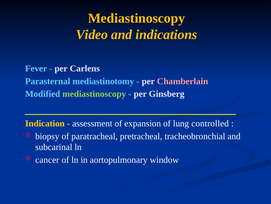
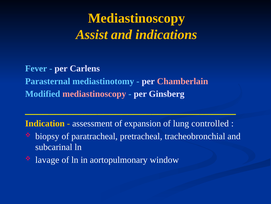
Video: Video -> Assist (92, 34)
mediastinoscopy colour: light green -> pink (94, 94)
cancer: cancer -> lavage (47, 159)
